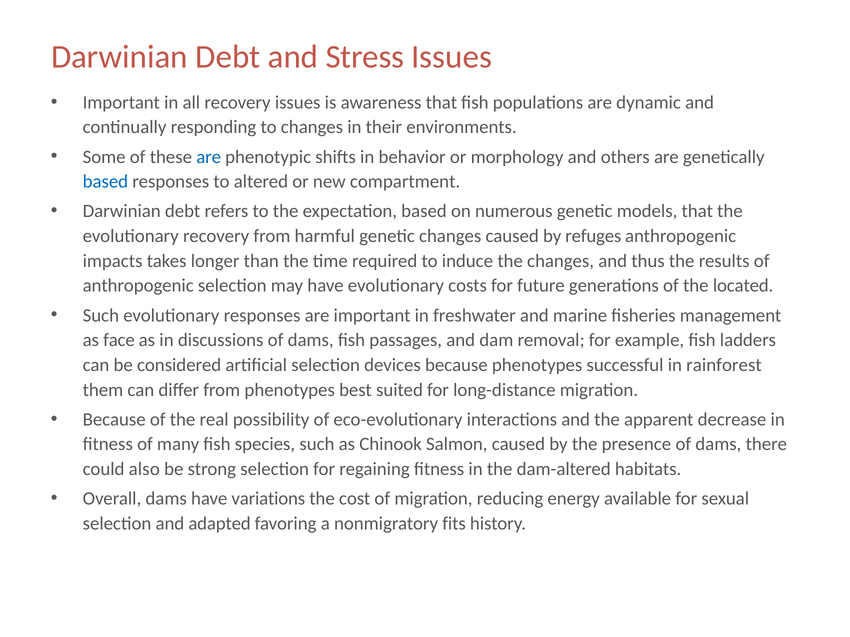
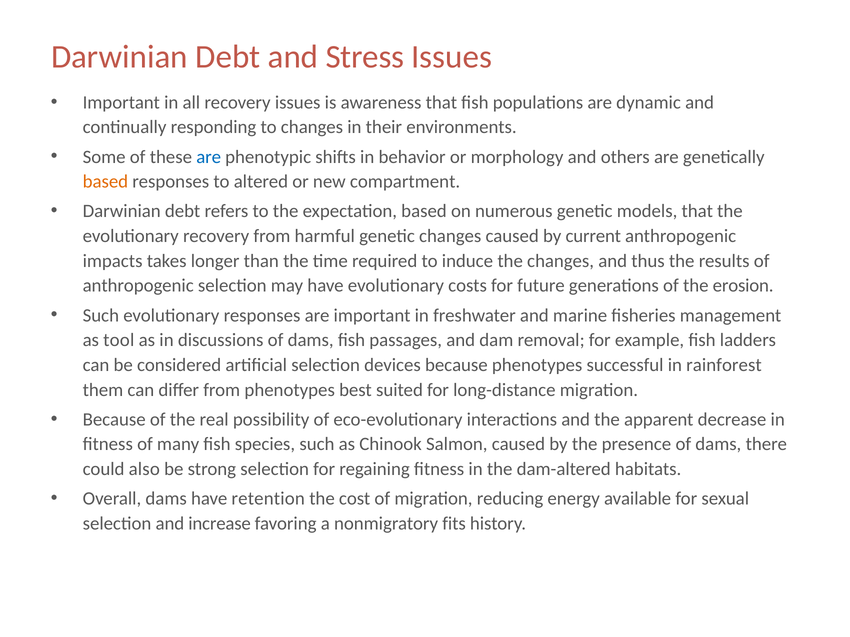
based colour: blue -> orange (105, 182)
refuges: refuges -> current (593, 236)
located: located -> erosion (743, 286)
face: face -> tool (119, 340)
variations: variations -> retention (268, 499)
adapted: adapted -> increase (220, 524)
